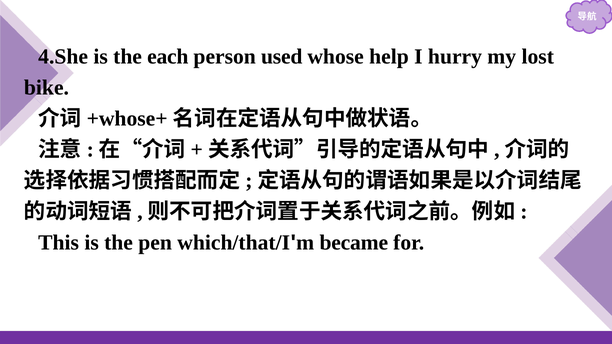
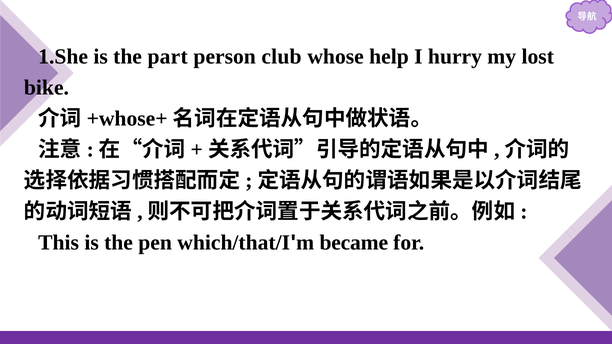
4.She: 4.She -> 1.She (63, 56)
each: each -> part (168, 56)
used: used -> club (282, 56)
